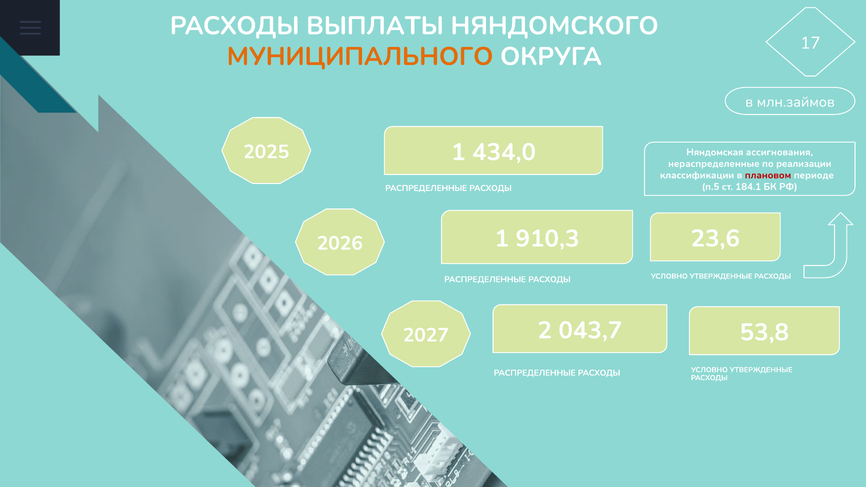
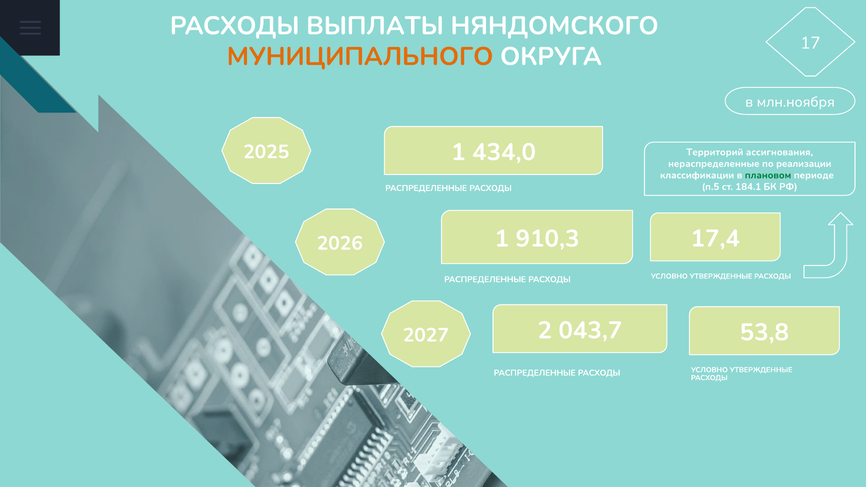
млн.займов: млн.займов -> млн.ноября (796, 102)
Няндомская: Няндомская -> Территорий (715, 152)
плановом colour: red -> green (768, 175)
23,6: 23,6 -> 17,4 (715, 239)
